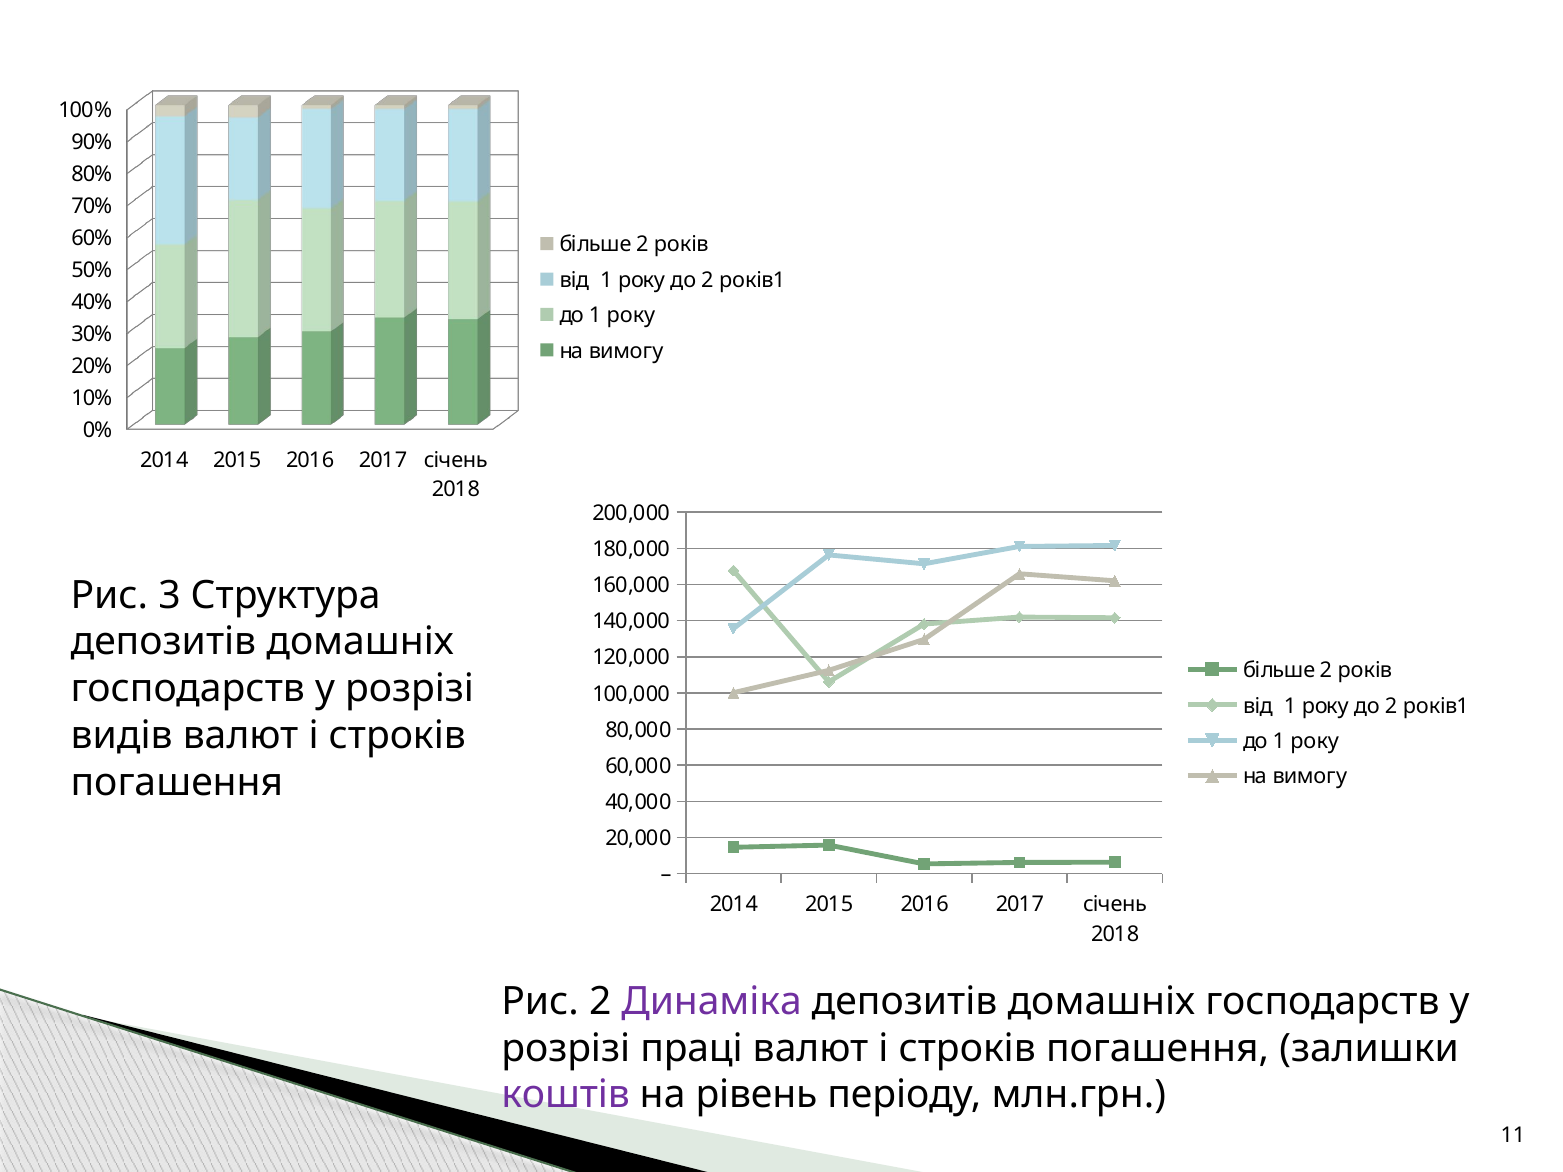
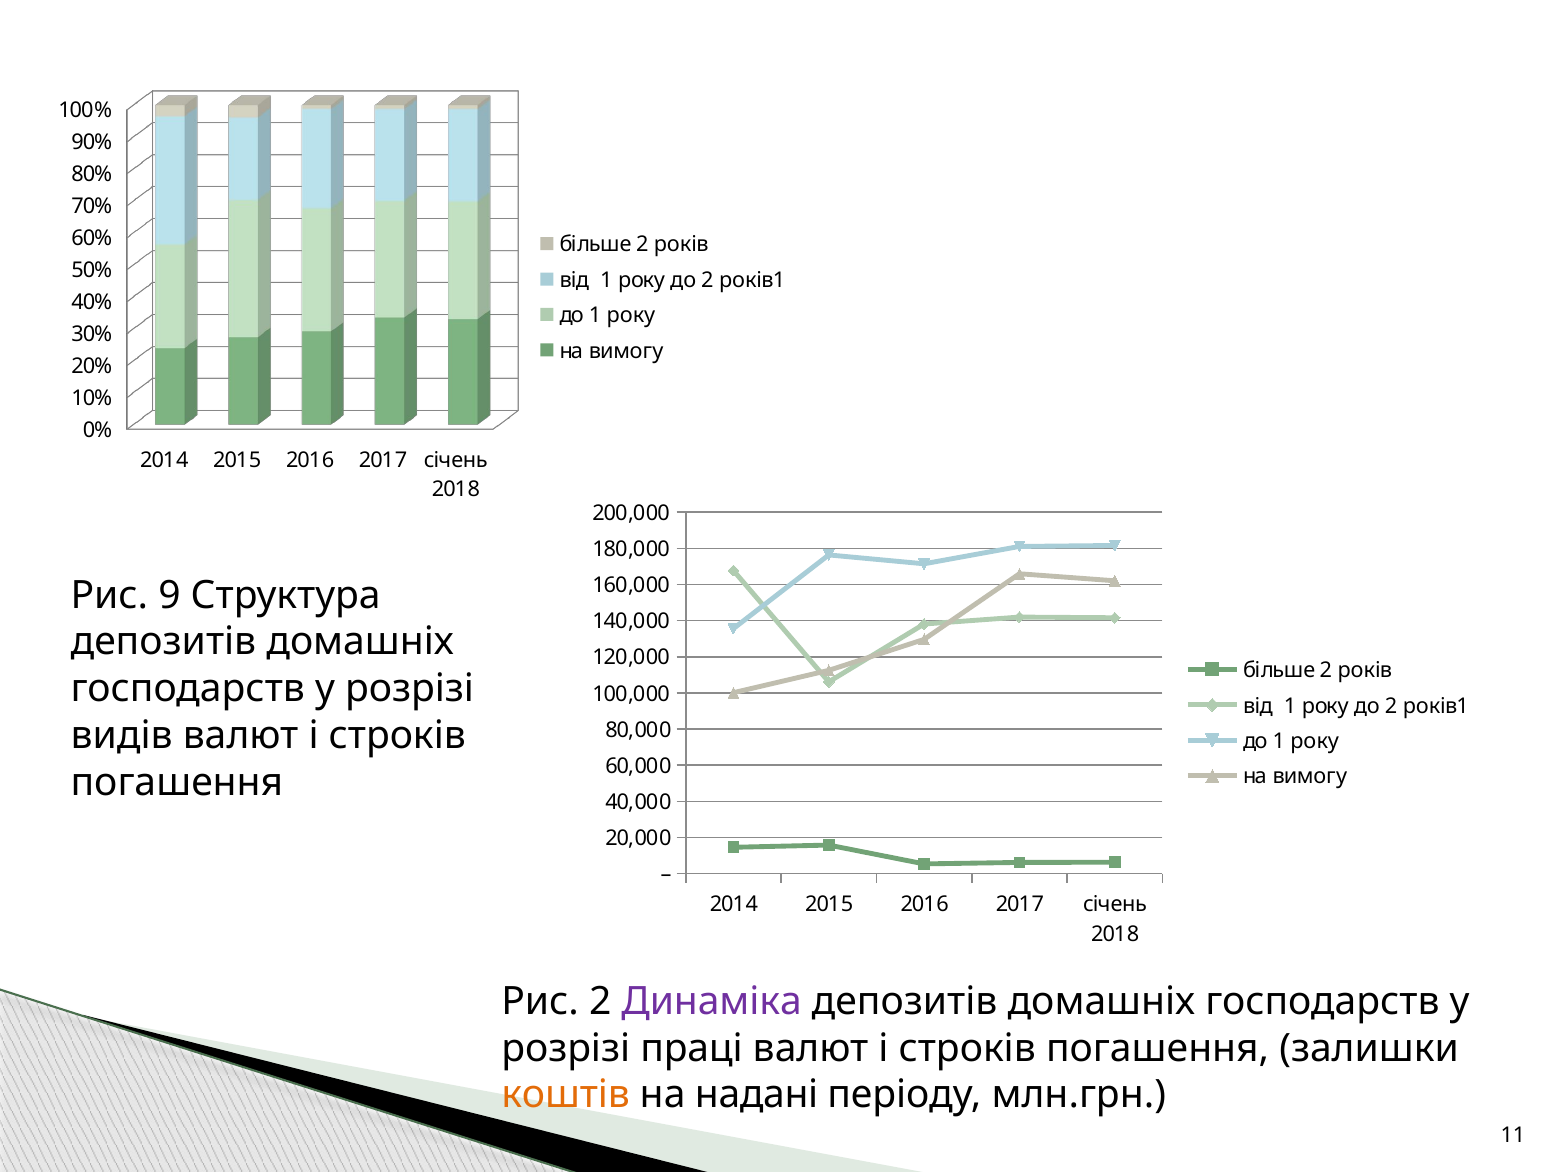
3: 3 -> 9 (170, 595)
коштів colour: purple -> orange (566, 1095)
рівень: рівень -> надані (757, 1095)
